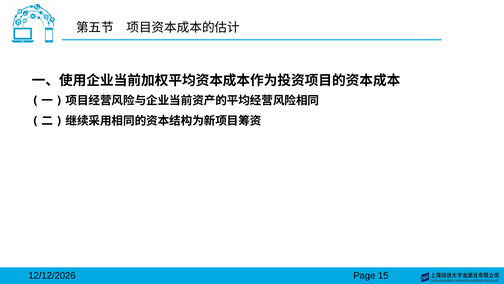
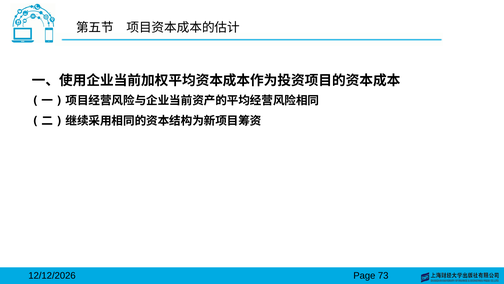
15: 15 -> 73 (383, 275)
